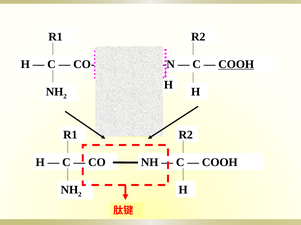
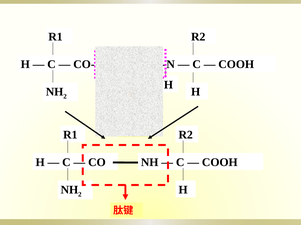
COOH underline: present -> none (236, 64)
